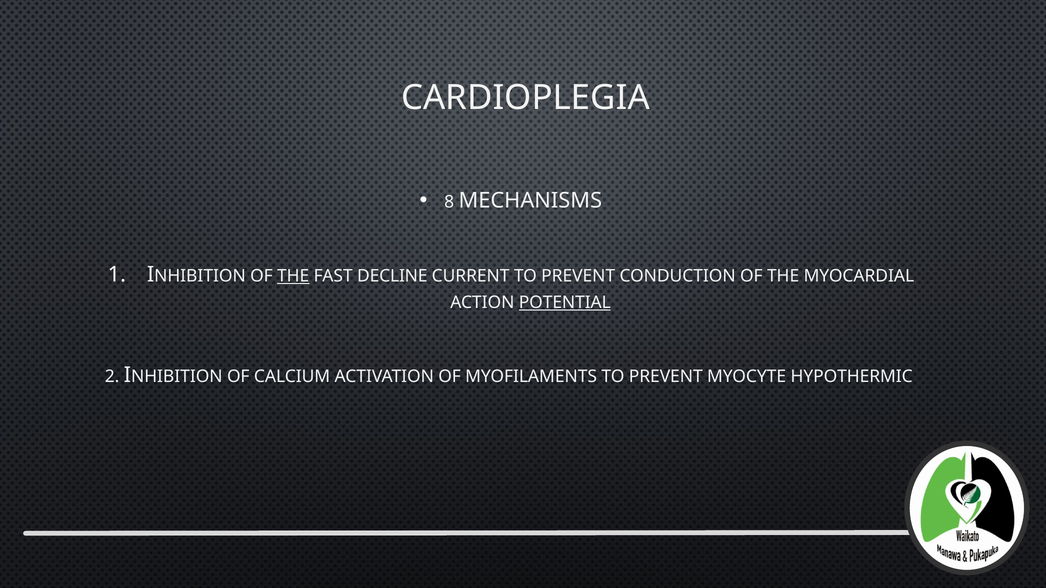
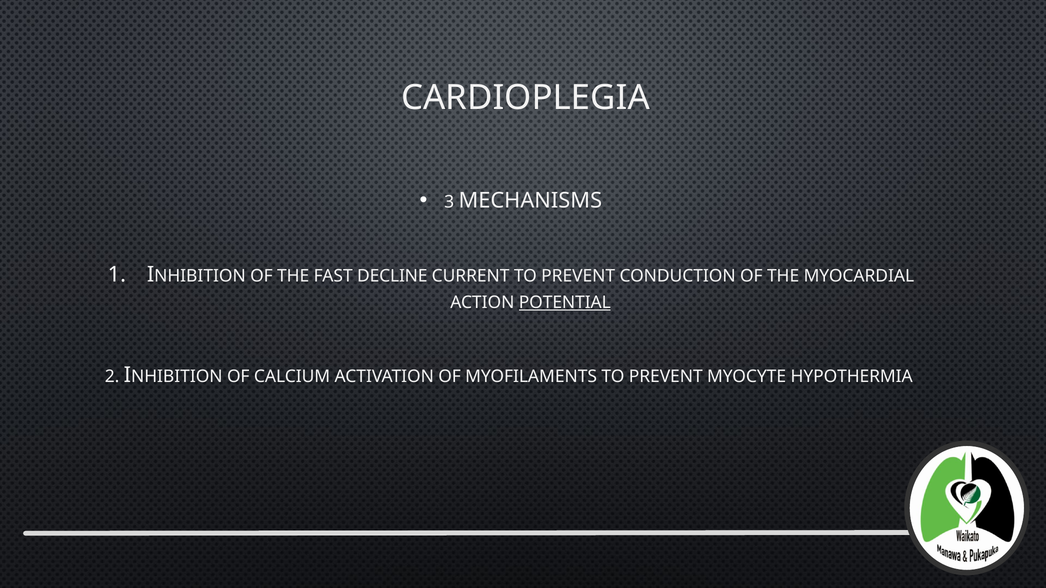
8: 8 -> 3 (449, 202)
THE underline: present -> none (293, 276)
HYPOTHERMIC: HYPOTHERMIC -> HYPOTHERMIA (852, 377)
